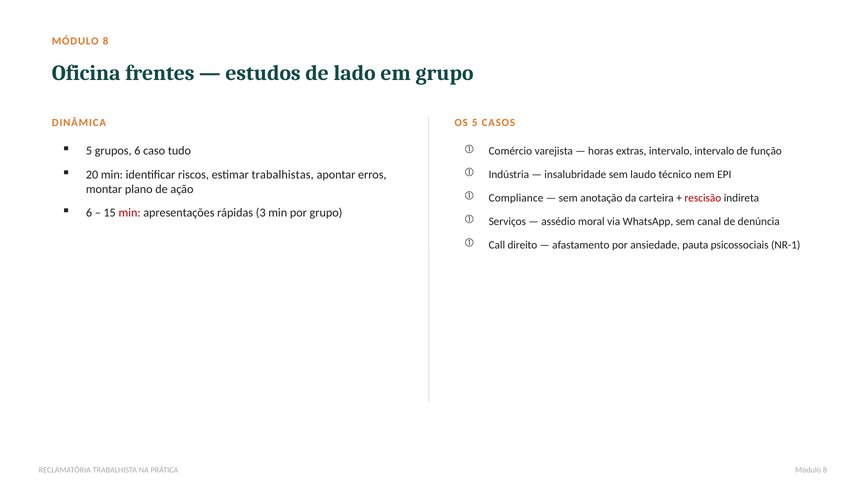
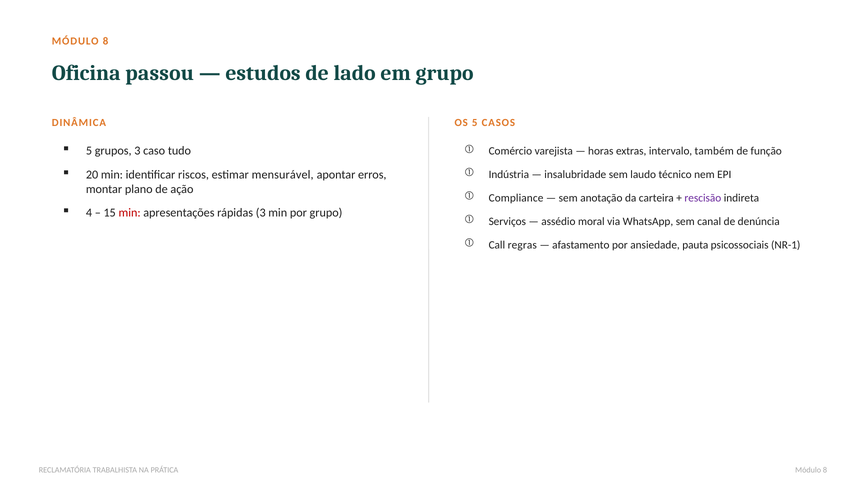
frentes: frentes -> passou (160, 73)
grupos 6: 6 -> 3 (137, 151)
intervalo intervalo: intervalo -> também (714, 151)
trabalhistas: trabalhistas -> mensurável (283, 175)
rescisão colour: red -> purple (703, 198)
6: 6 -> 4 (89, 213)
direito: direito -> regras (522, 245)
